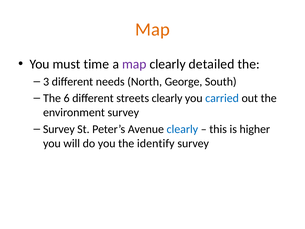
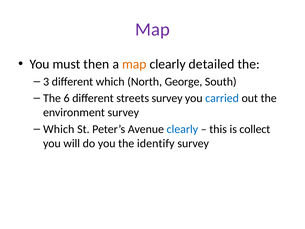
Map colour: orange -> purple (152, 30)
time: time -> then (96, 64)
map colour: purple -> orange (134, 64)
different needs: needs -> which (110, 81)
streets clearly: clearly -> survey (167, 98)
Survey: Survey -> Which (59, 129)
higher: higher -> collect (255, 129)
